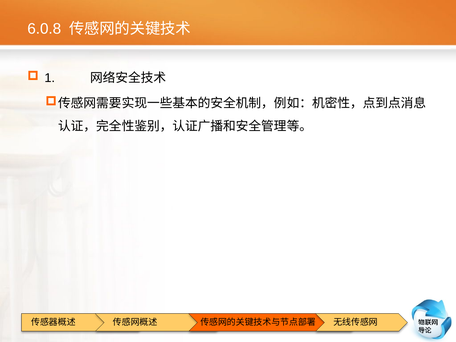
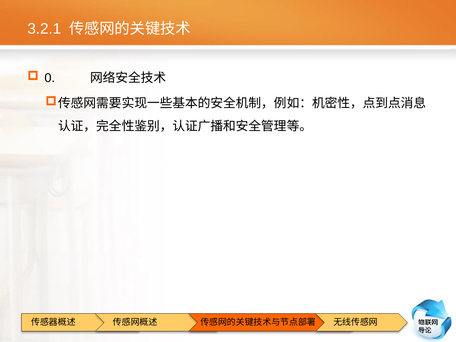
6.0.8: 6.0.8 -> 3.2.1 (44, 29)
1: 1 -> 0 (50, 78)
